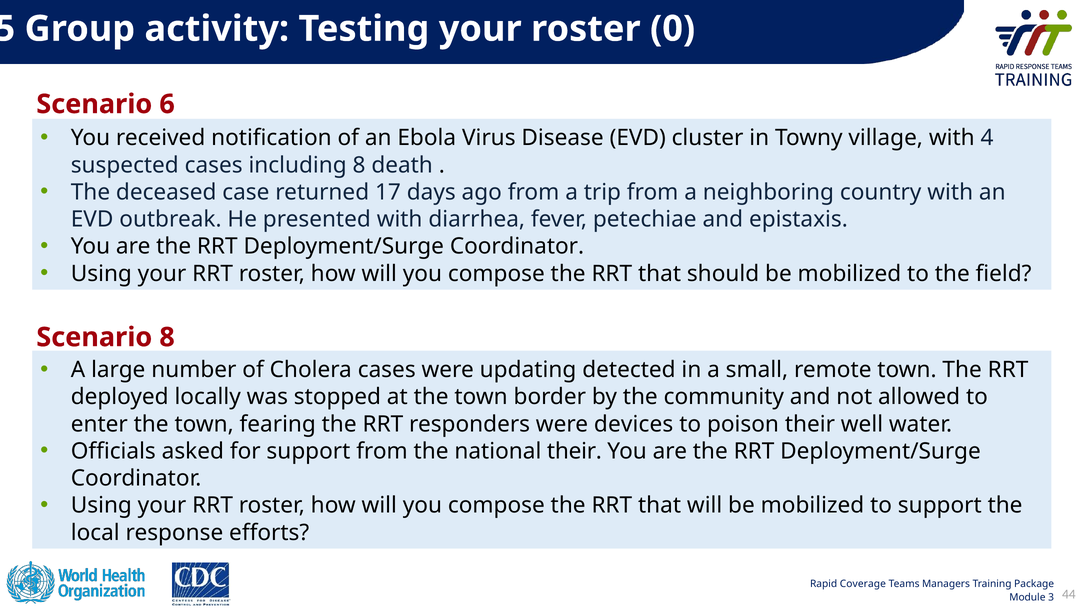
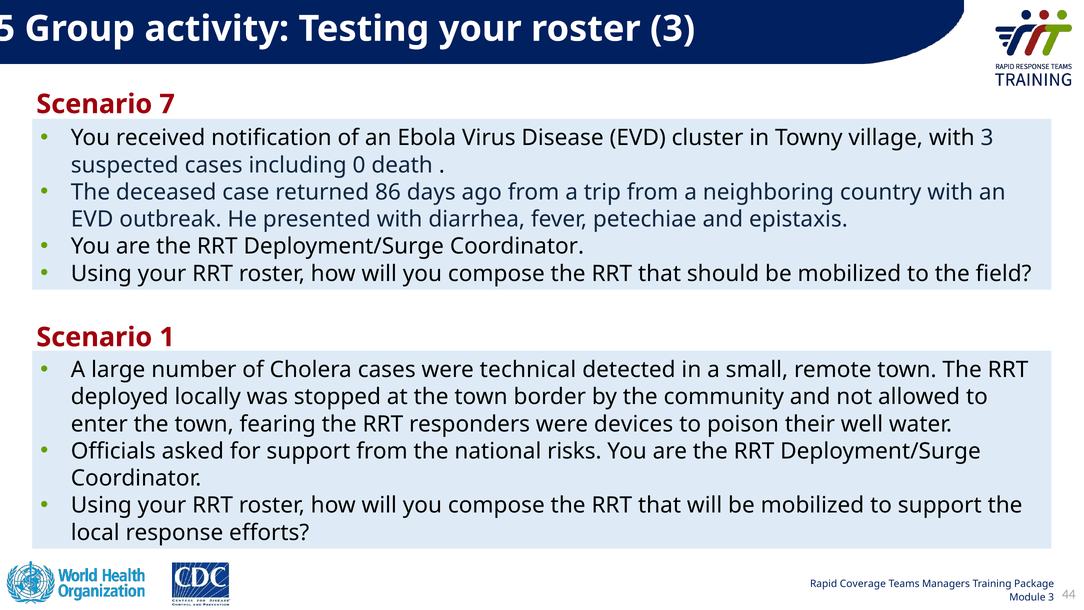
roster 0: 0 -> 3 (673, 29)
6: 6 -> 7 (167, 104)
with 4: 4 -> 3 (987, 138)
including 8: 8 -> 0 (359, 165)
17: 17 -> 86 (388, 192)
Scenario 8: 8 -> 1 (167, 337)
updating: updating -> technical (528, 370)
national their: their -> risks (574, 451)
